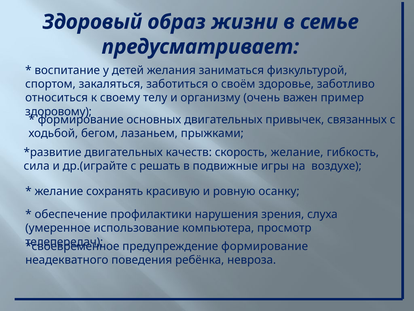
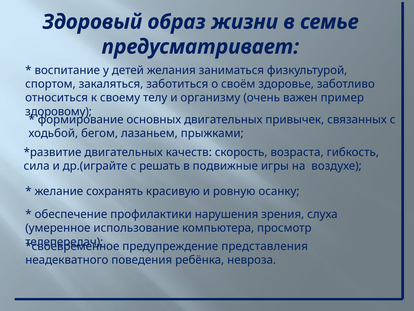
скорость желание: желание -> возраста (297, 152)
предупреждение формирование: формирование -> представления (265, 246)
